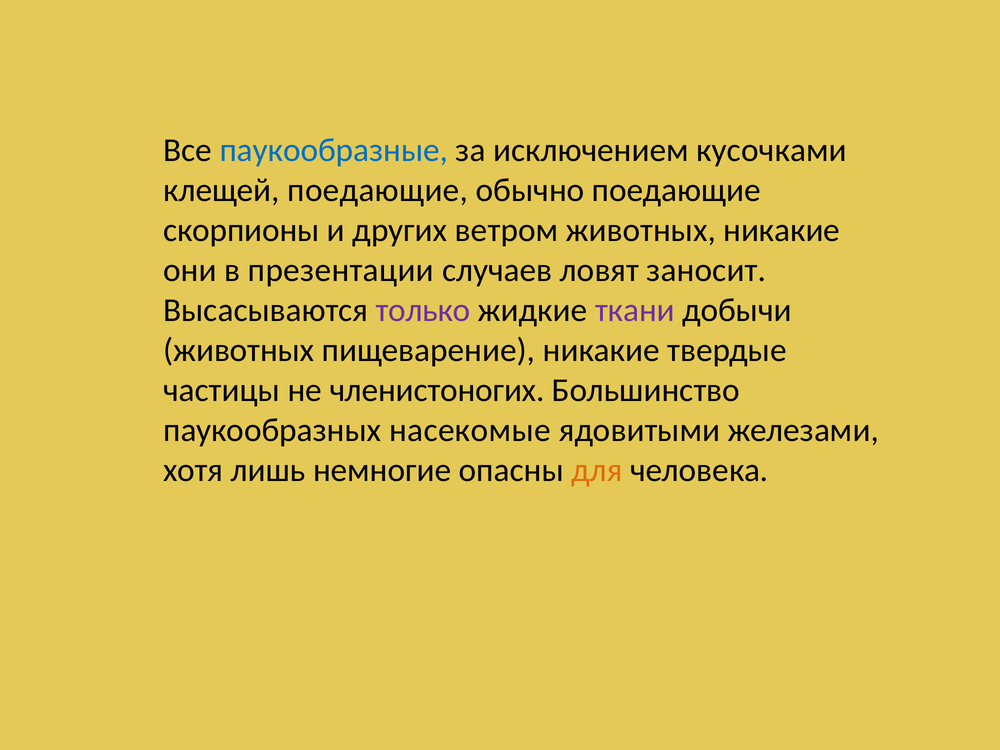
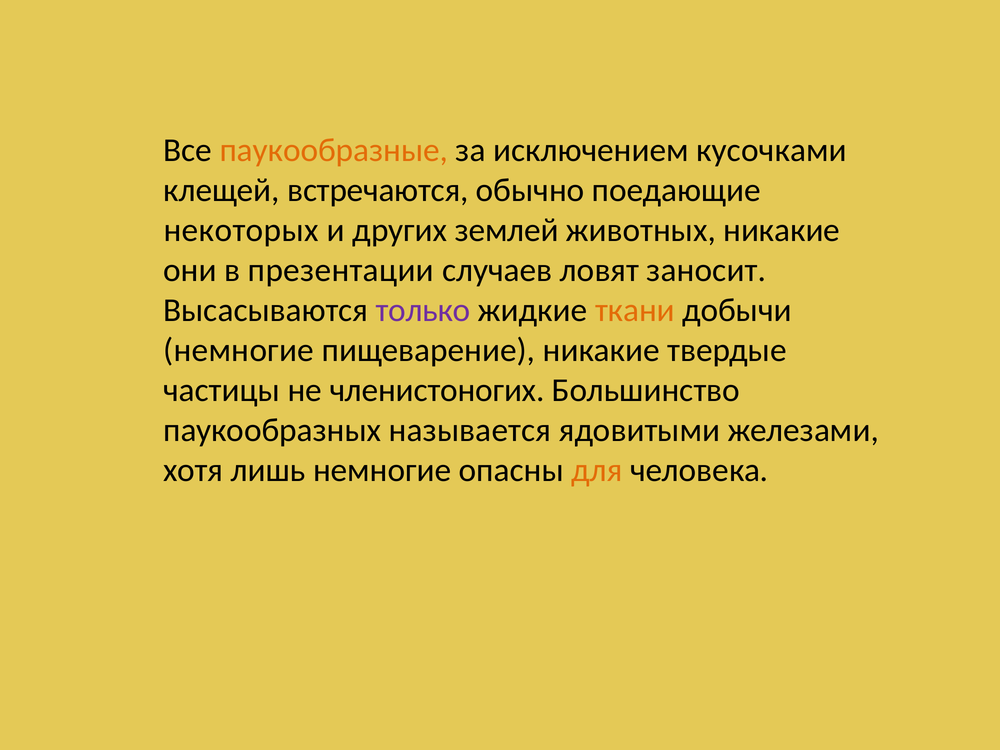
паукообразные colour: blue -> orange (334, 150)
клещей поедающие: поедающие -> встречаются (378, 190)
скорпионы: скорпионы -> некоторых (241, 230)
ветром: ветром -> землей (507, 230)
ткани colour: purple -> orange (635, 310)
животных: животных -> немногие (239, 350)
насекомые: насекомые -> называется (470, 430)
